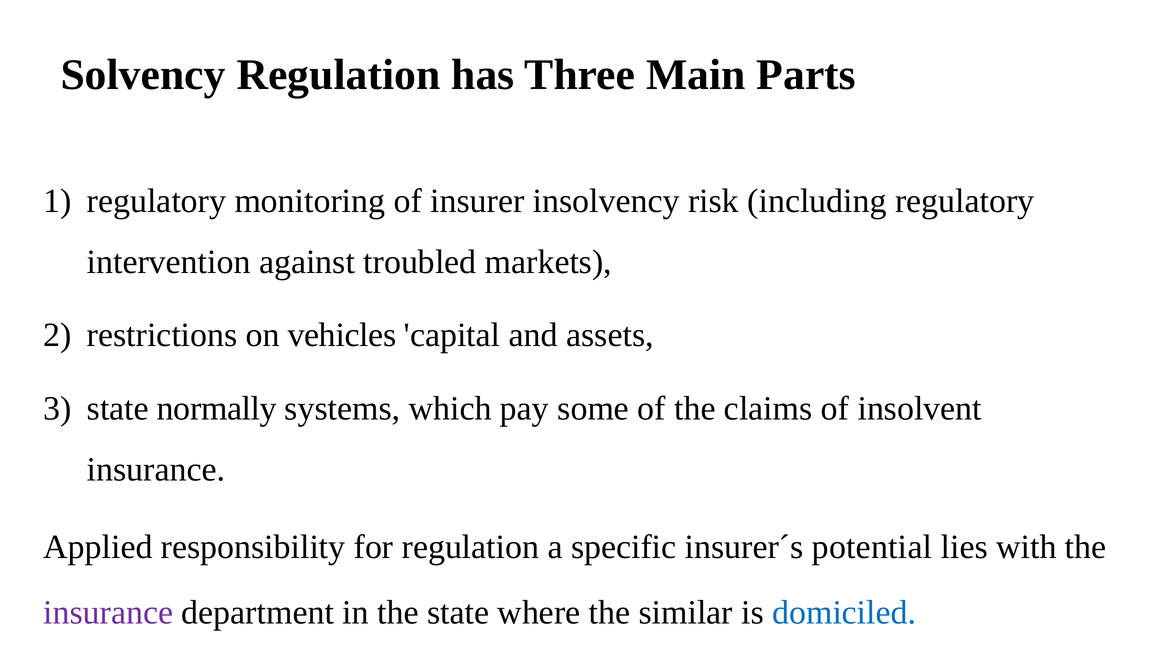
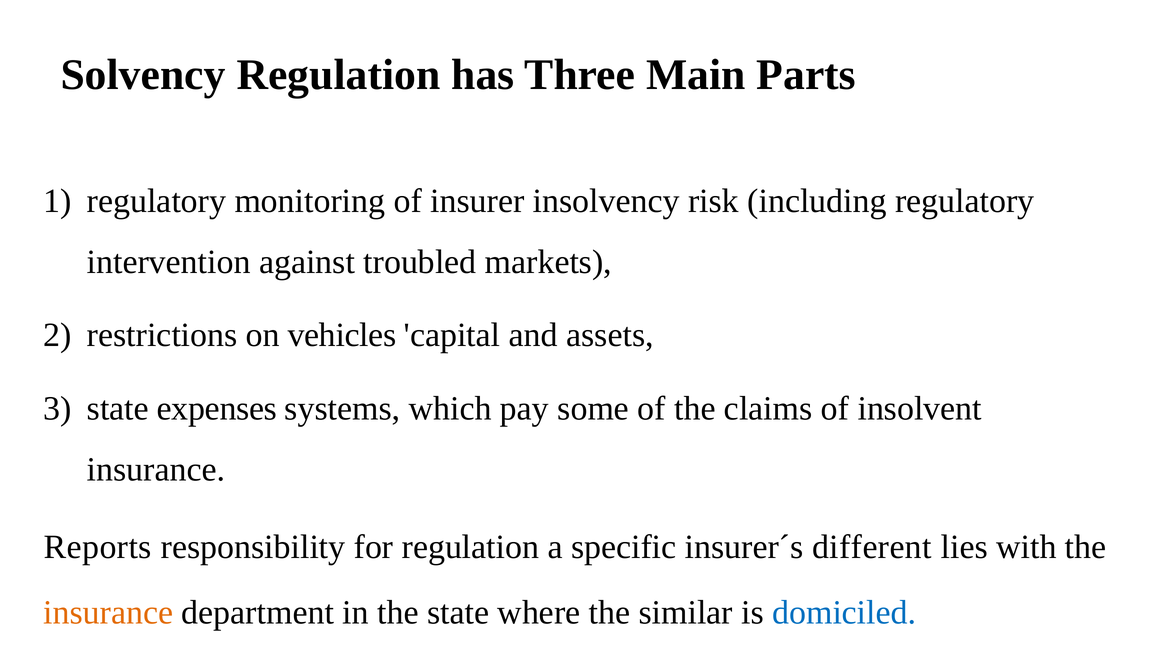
normally: normally -> expenses (217, 409)
Applied: Applied -> Reports (98, 547)
potential: potential -> different (872, 547)
insurance colour: purple -> orange (108, 613)
